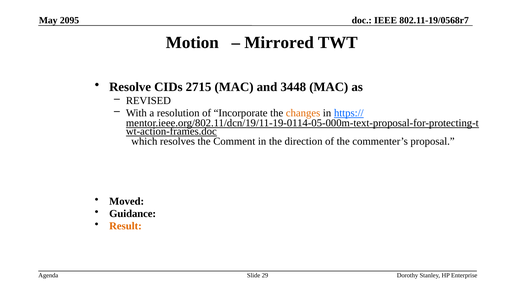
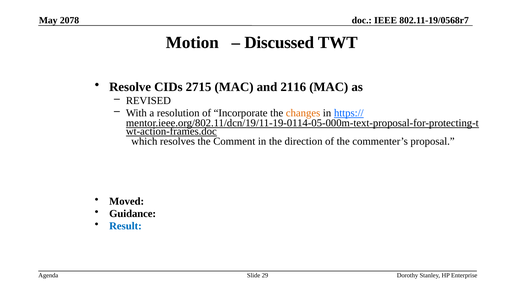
2095: 2095 -> 2078 (70, 20)
Mirrored: Mirrored -> Discussed (279, 43)
3448: 3448 -> 2116 (293, 87)
Result colour: orange -> blue (125, 226)
